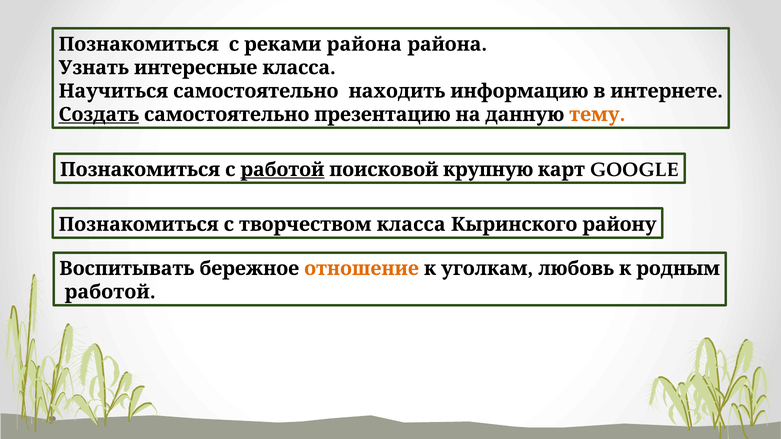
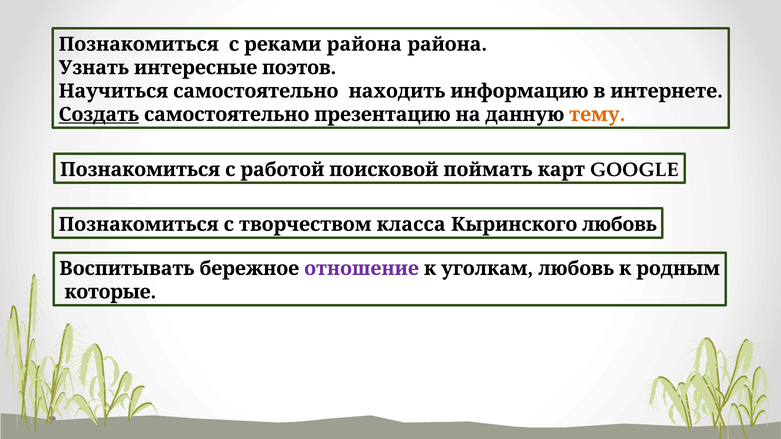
интересные класса: класса -> поэтов (299, 68)
работой underline: present -> none (282, 170)
крупную: крупную -> поймать (488, 170)
Кыринского району: району -> любовь (619, 225)
отношение colour: orange -> purple (362, 269)
работой: работой -> которые (110, 292)
